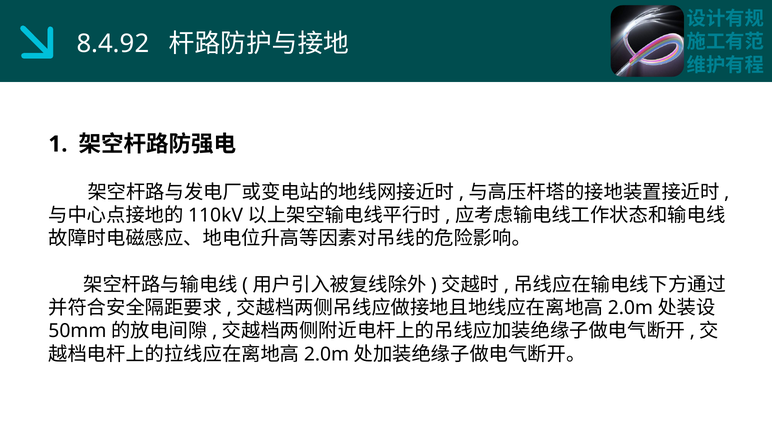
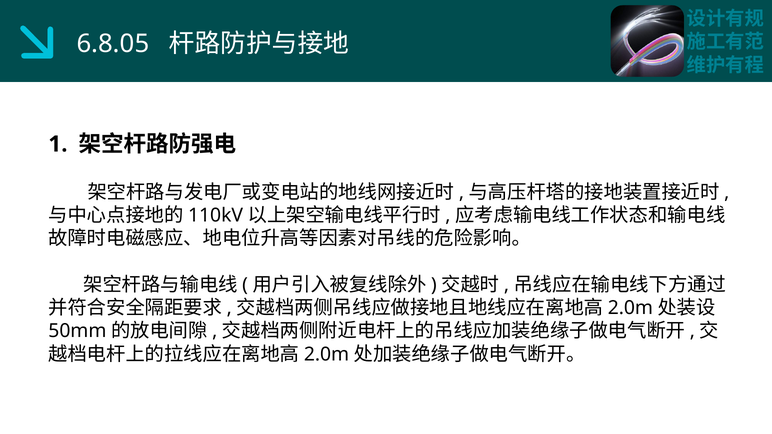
8.4.92: 8.4.92 -> 6.8.05 (113, 44)
